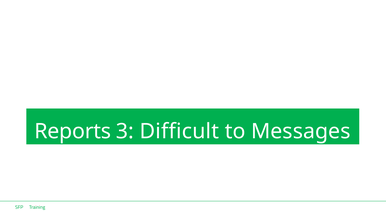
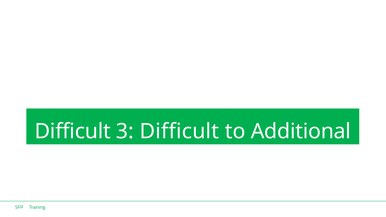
Reports: Reports -> Difficult (73, 131)
Messages: Messages -> Additional (301, 131)
